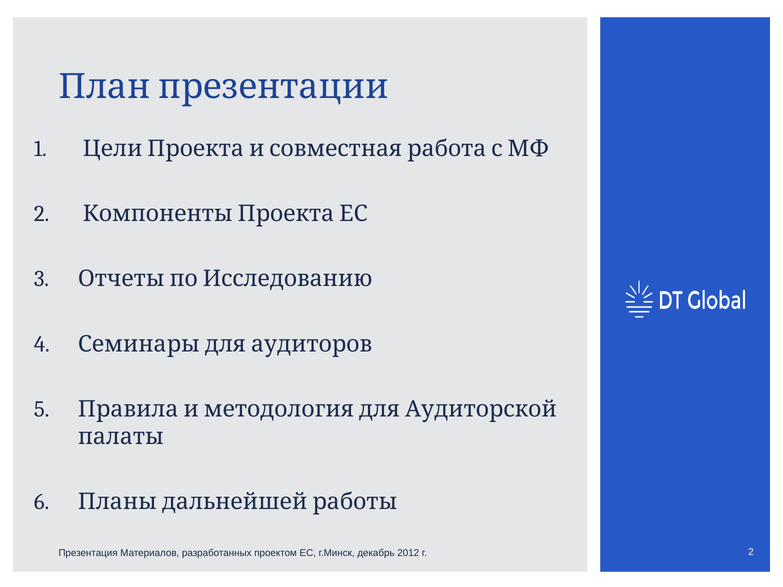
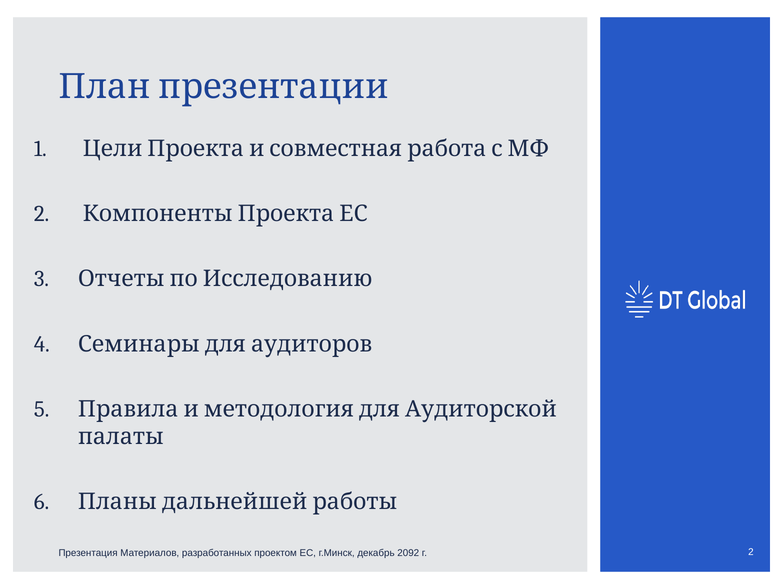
2012: 2012 -> 2092 (408, 553)
